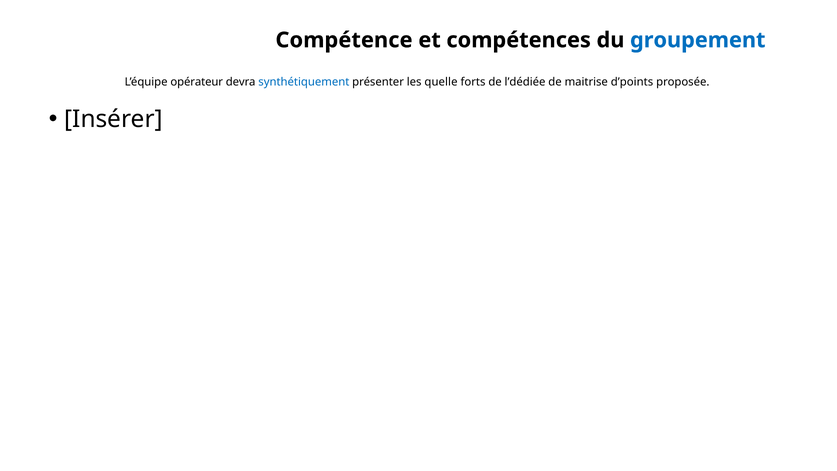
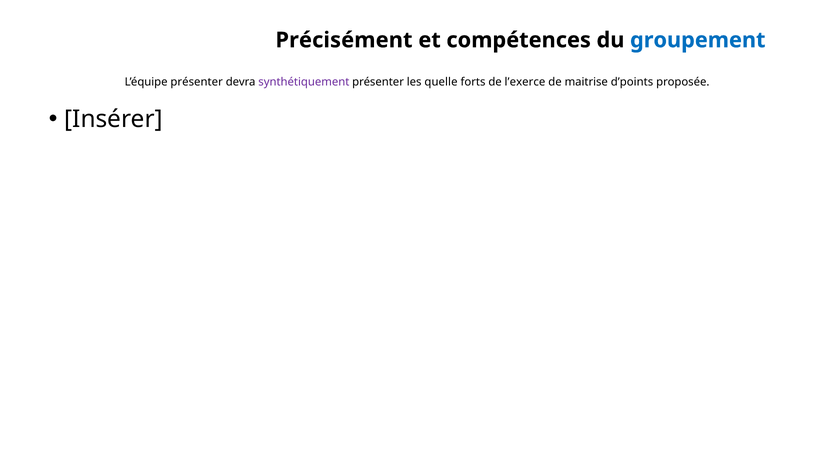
Compétence: Compétence -> Précisément (344, 40)
L’équipe opérateur: opérateur -> présenter (197, 82)
synthétiquement colour: blue -> purple (304, 82)
l’dédiée: l’dédiée -> l’exerce (525, 82)
